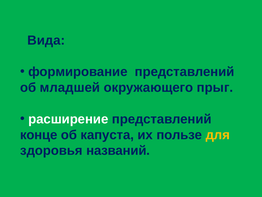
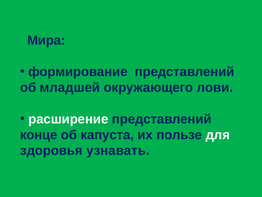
Вида: Вида -> Мира (46, 40)
прыг: прыг -> лови (215, 87)
для colour: yellow -> white (218, 135)
названий: названий -> узнавать (118, 150)
